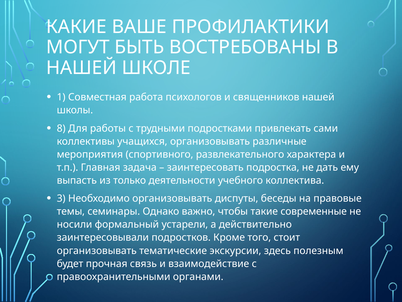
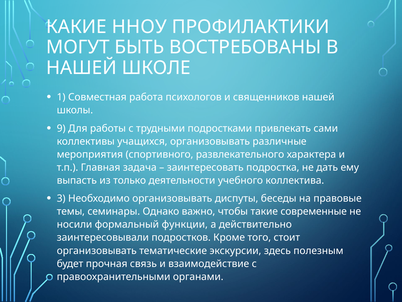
ВАШЕ: ВАШЕ -> ННОУ (139, 27)
8: 8 -> 9 (61, 128)
устарели: устарели -> функции (185, 224)
